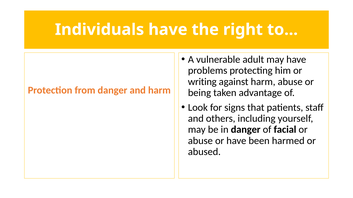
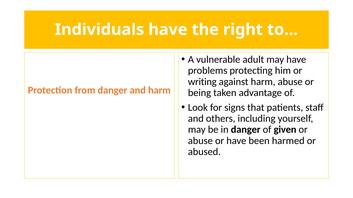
facial: facial -> given (285, 130)
